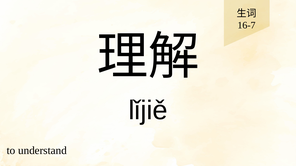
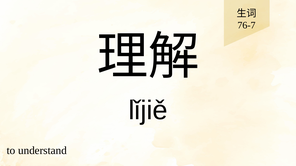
16-7: 16-7 -> 76-7 (246, 25)
